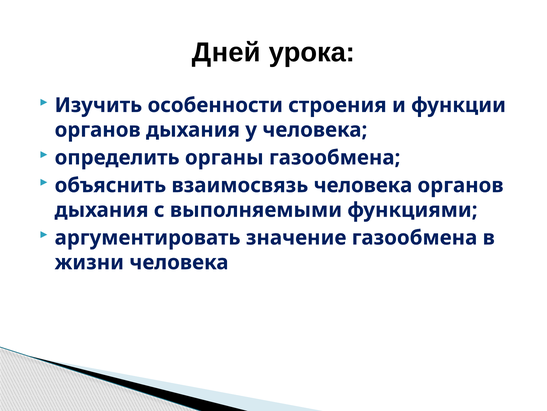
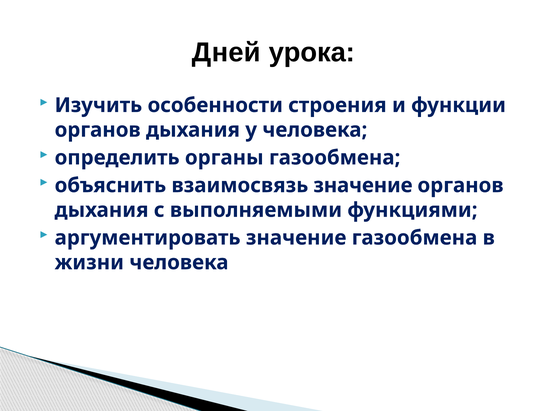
взаимосвязь человека: человека -> значение (363, 185)
